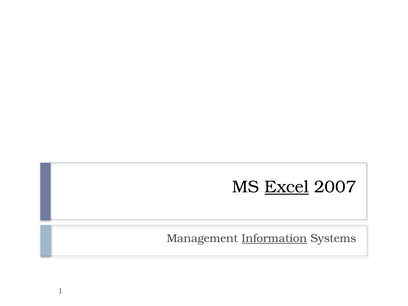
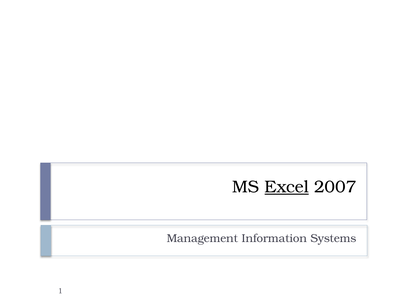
Information underline: present -> none (274, 238)
